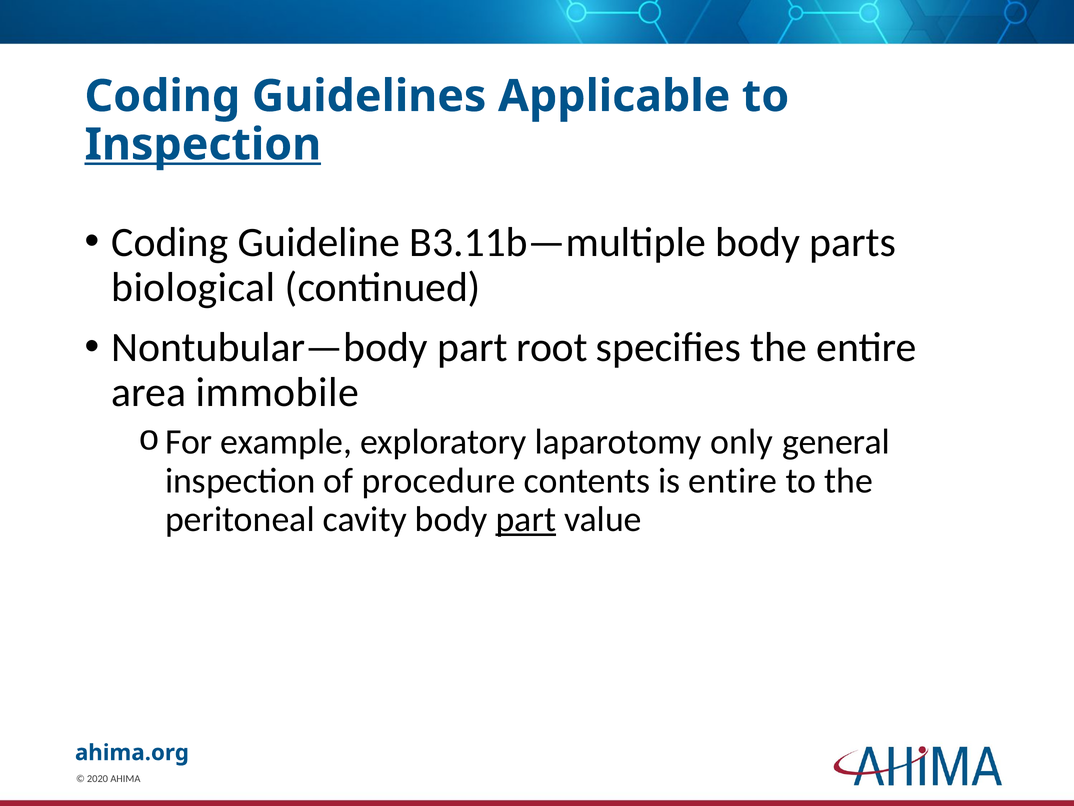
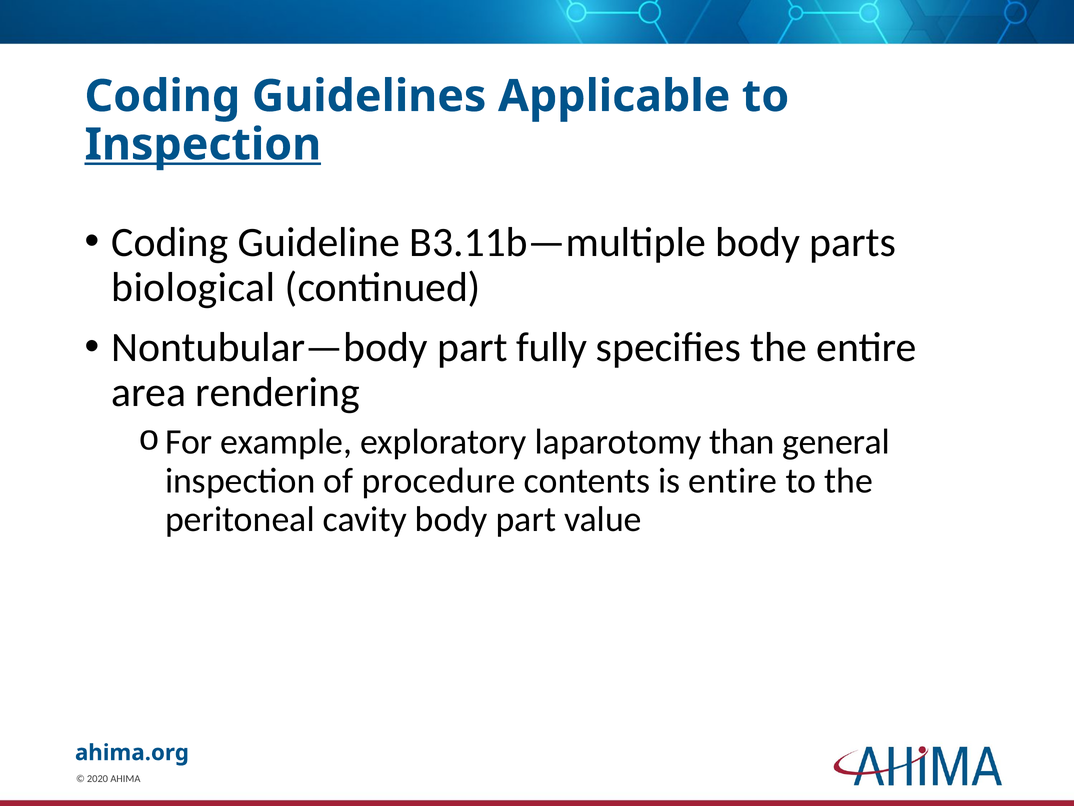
root: root -> fully (552, 347)
immobile: immobile -> rendering (278, 392)
only: only -> than (742, 442)
part underline: present -> none (526, 519)
